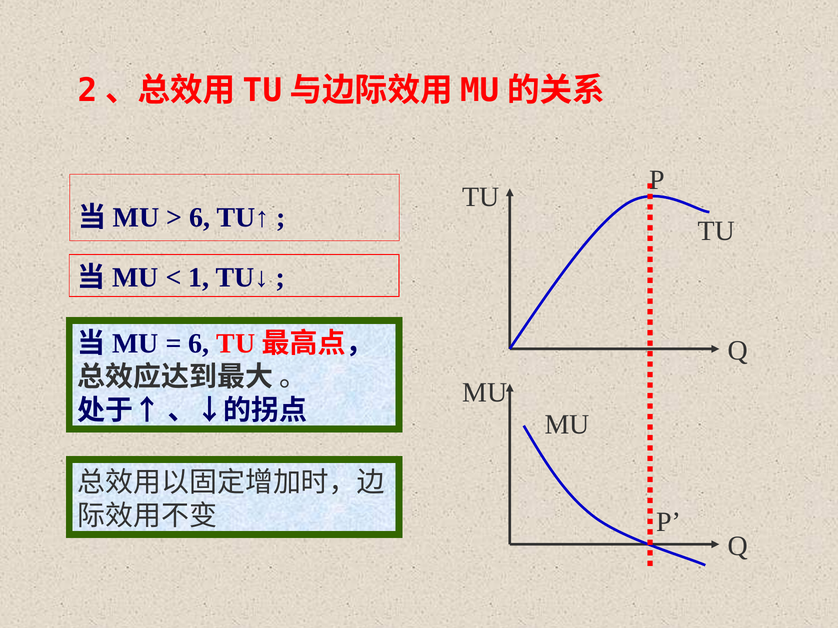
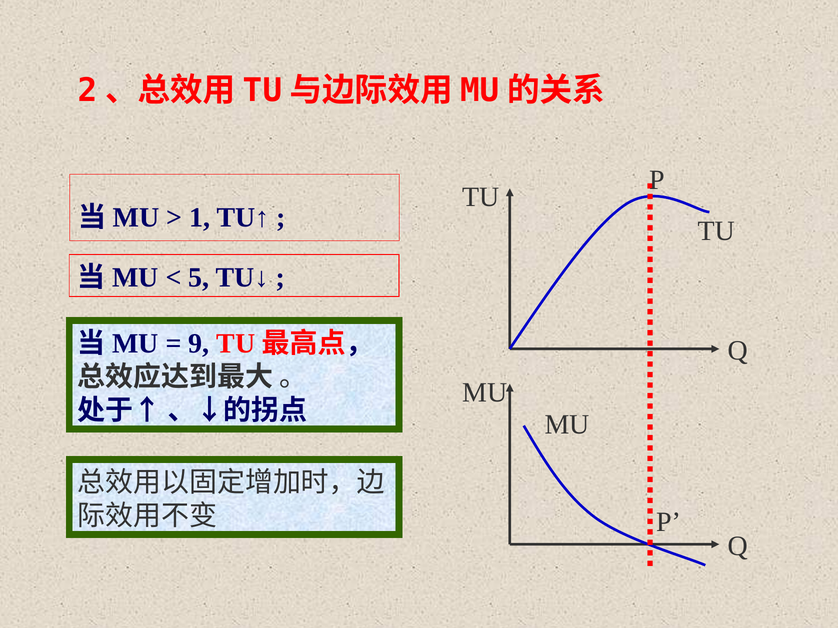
6: 6 -> 1 (200, 218)
1: 1 -> 5 (199, 278)
6: 6 -> 9 (199, 344)
